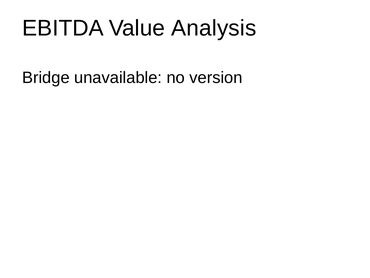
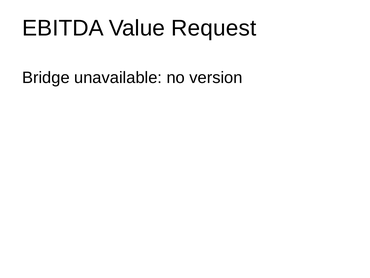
Analysis: Analysis -> Request (214, 28)
